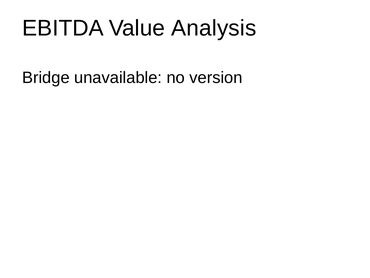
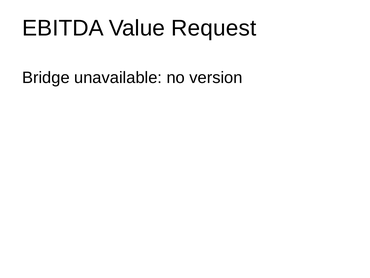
Analysis: Analysis -> Request (214, 28)
